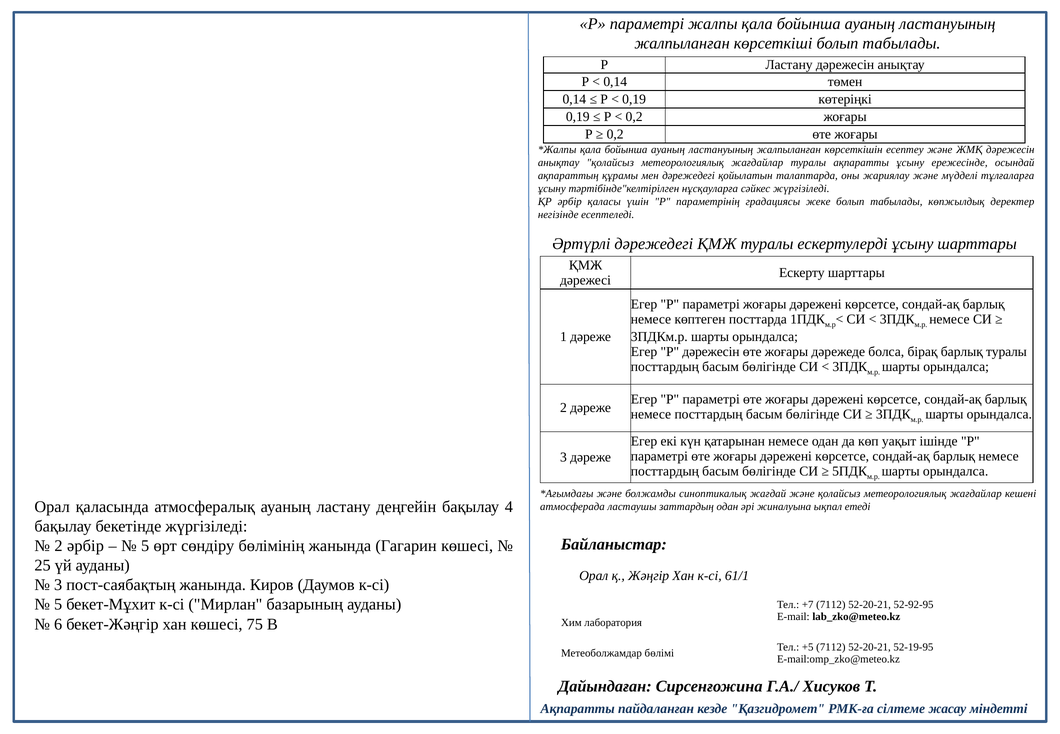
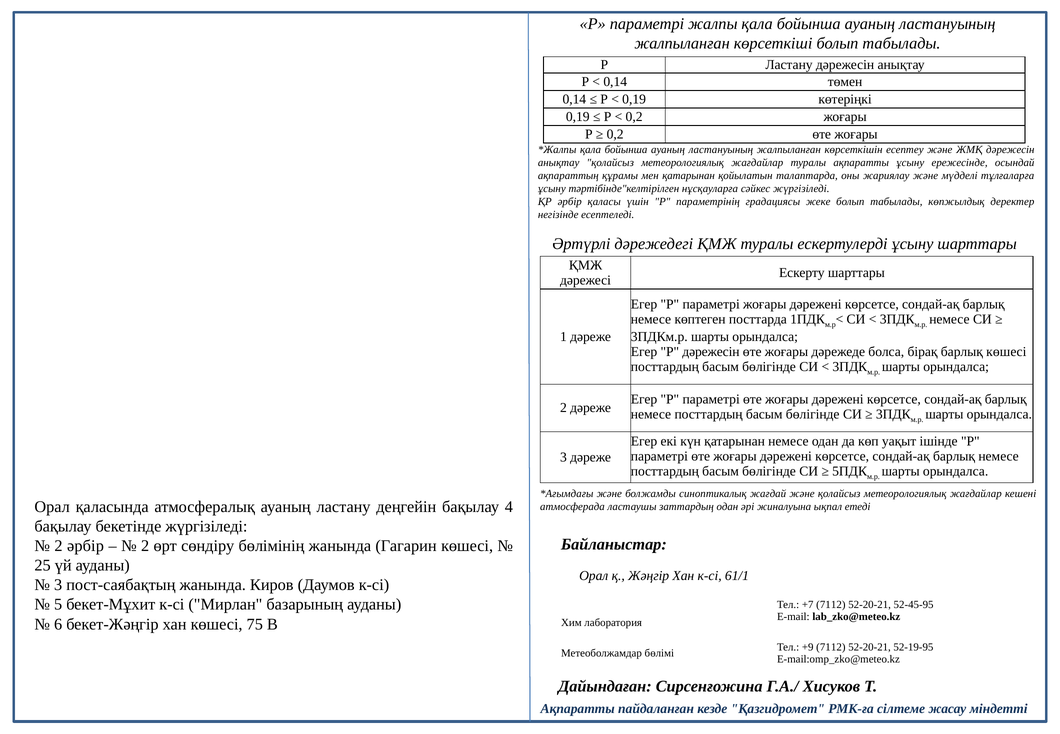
мен дәрежедегі: дәрежедегі -> қатарынан (689, 176)
барлық туралы: туралы -> көшесі (1006, 352)
5: 5 -> 2 (145, 546)
52-92-95: 52-92-95 -> 52-45-95 (914, 604)
+5: +5 -> +9 (808, 647)
